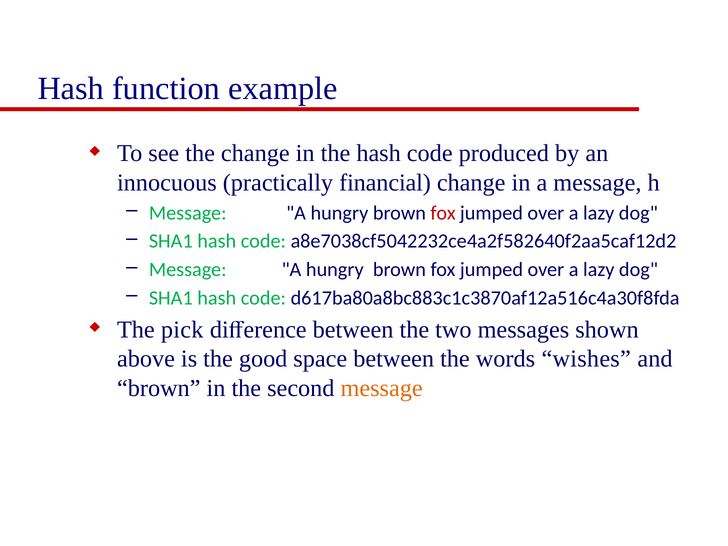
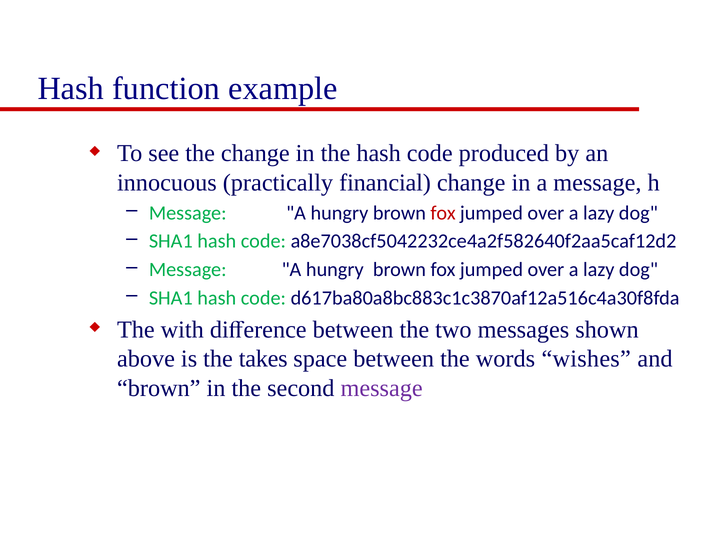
pick: pick -> with (182, 330)
good: good -> takes (263, 359)
message colour: orange -> purple (382, 388)
